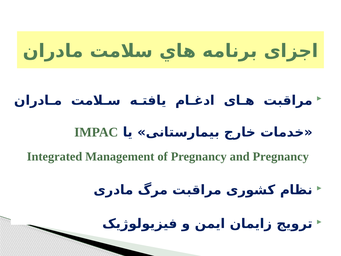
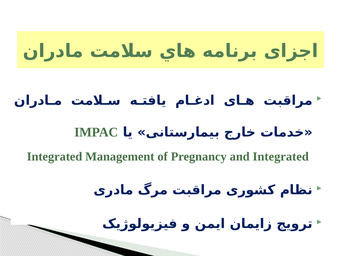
and Pregnancy: Pregnancy -> Integrated (281, 156)
